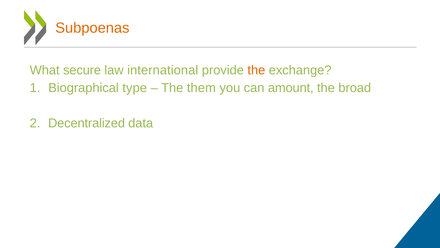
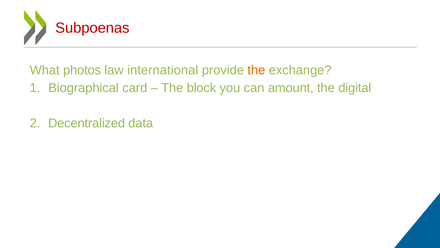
Subpoenas colour: orange -> red (92, 28)
secure: secure -> photos (82, 70)
type: type -> card (135, 88)
them: them -> block (201, 88)
broad: broad -> digital (355, 88)
